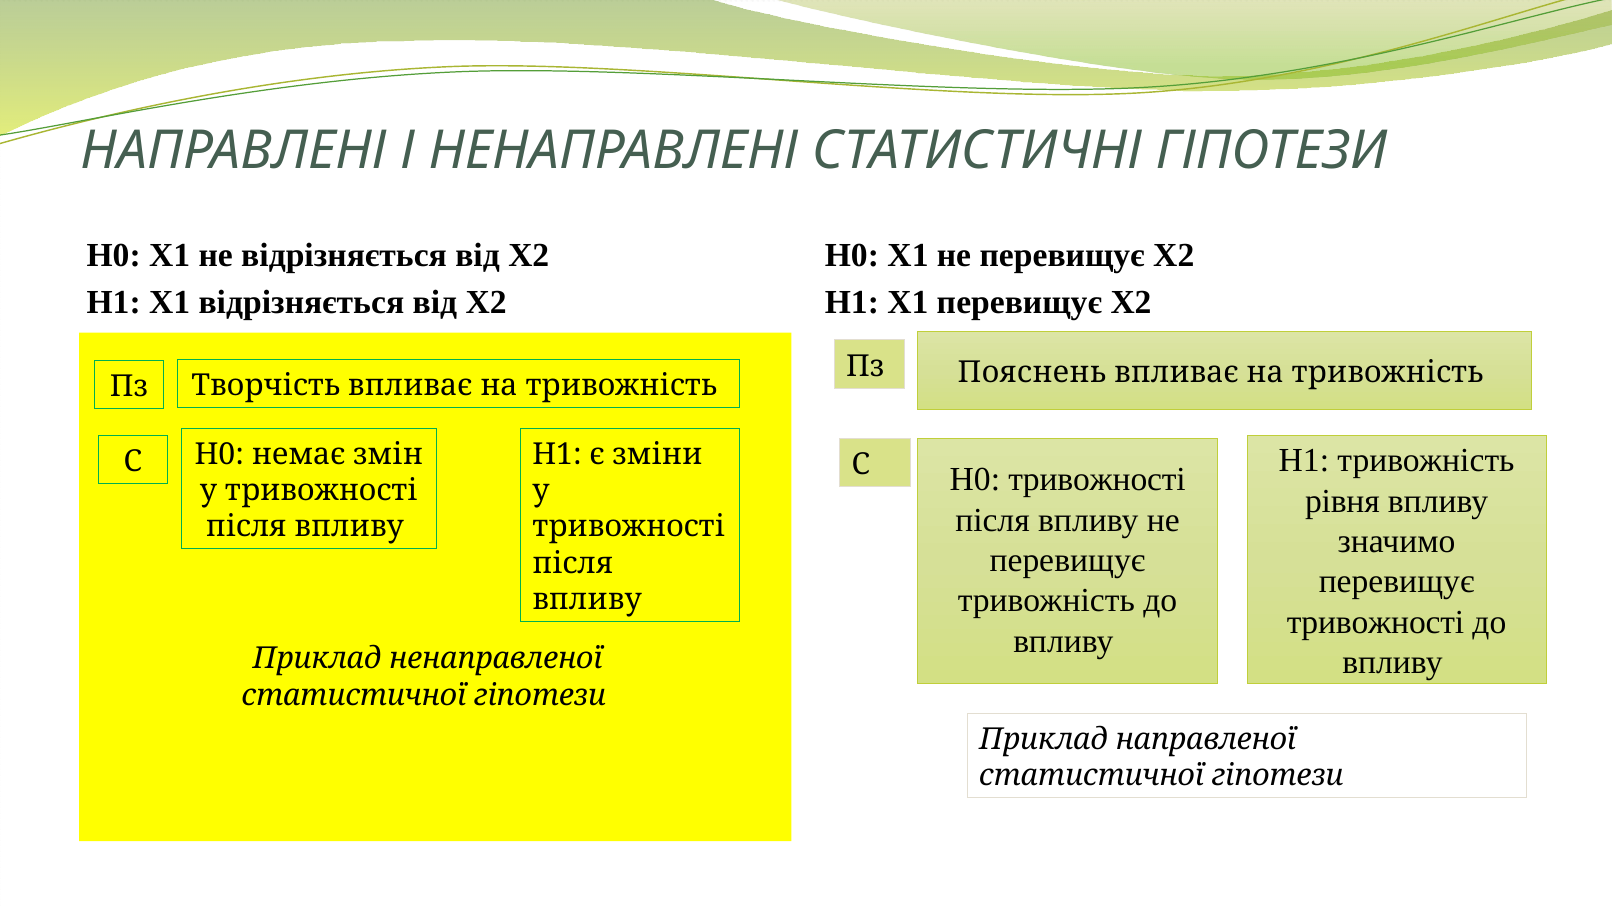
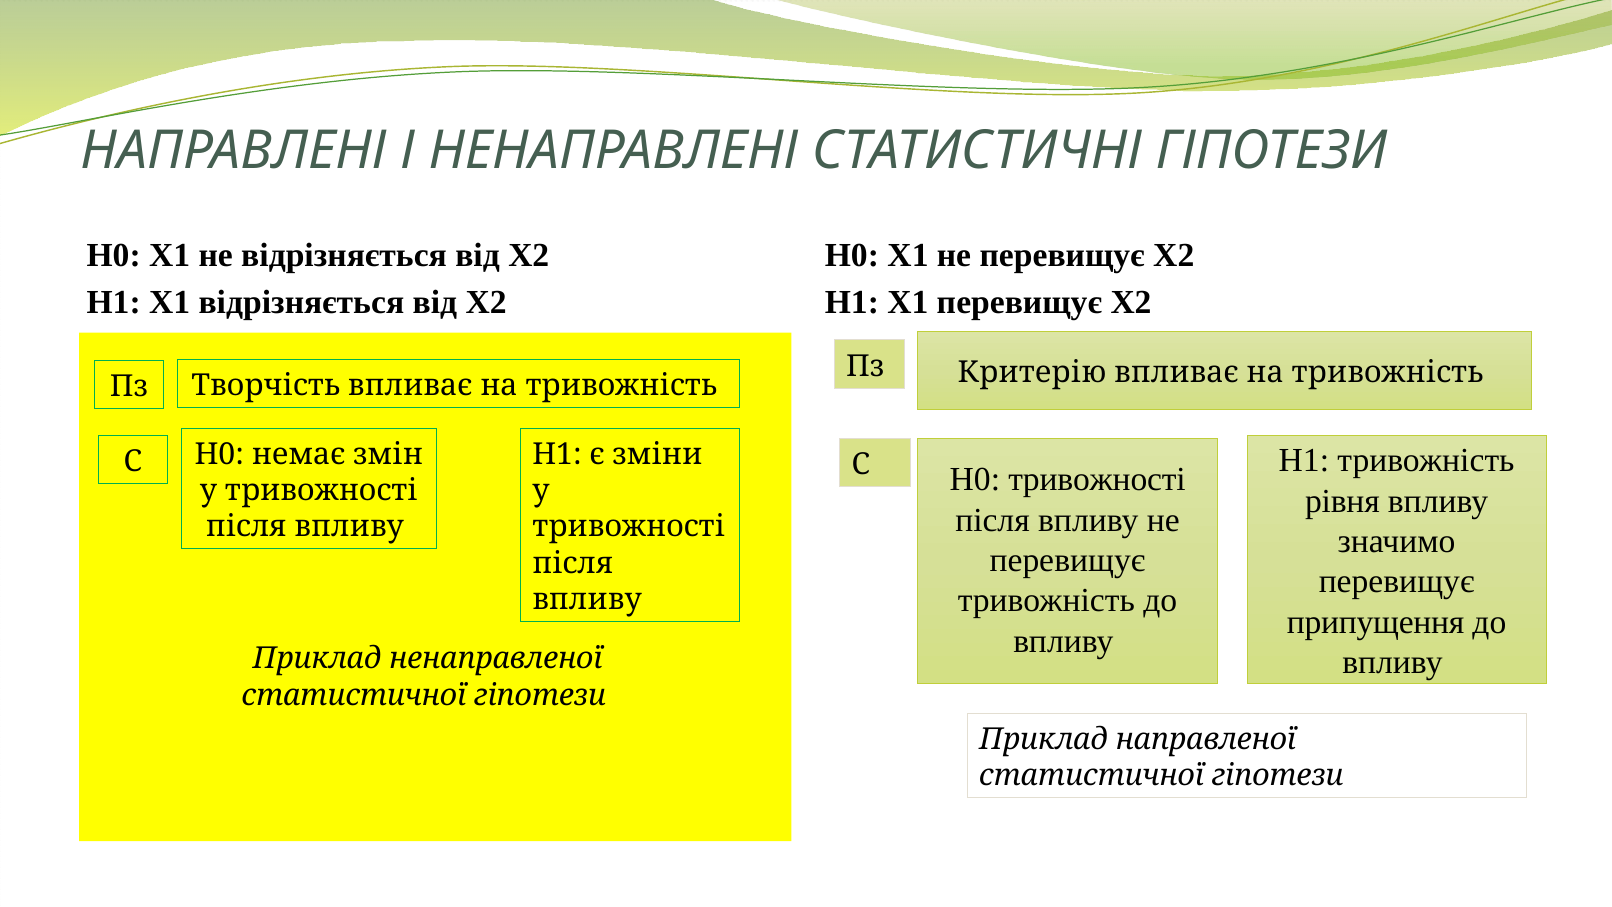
Пояснень: Пояснень -> Критерію (1032, 373)
тривожності: тривожності -> припущення (1376, 622)
